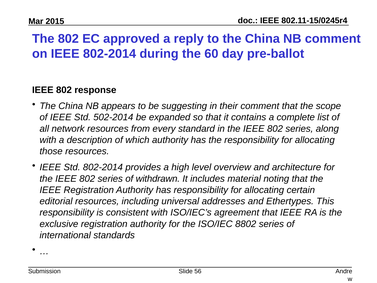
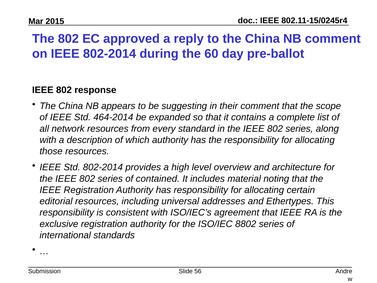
502-2014: 502-2014 -> 464-2014 (113, 117)
withdrawn: withdrawn -> contained (158, 179)
